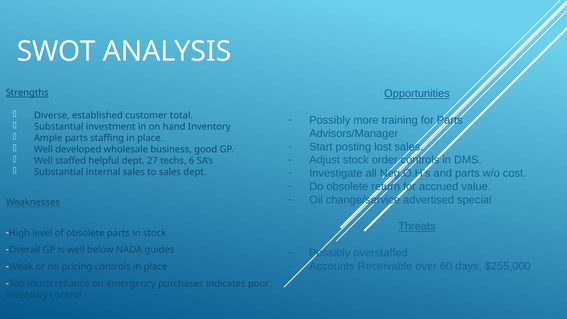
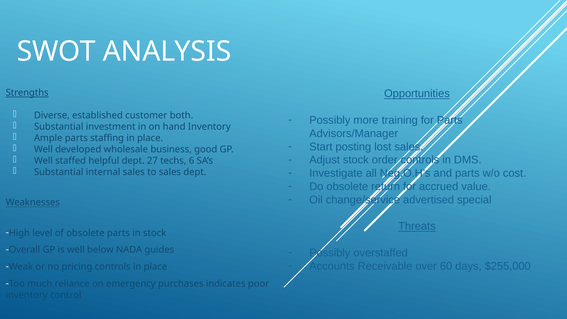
total: total -> both (182, 115)
